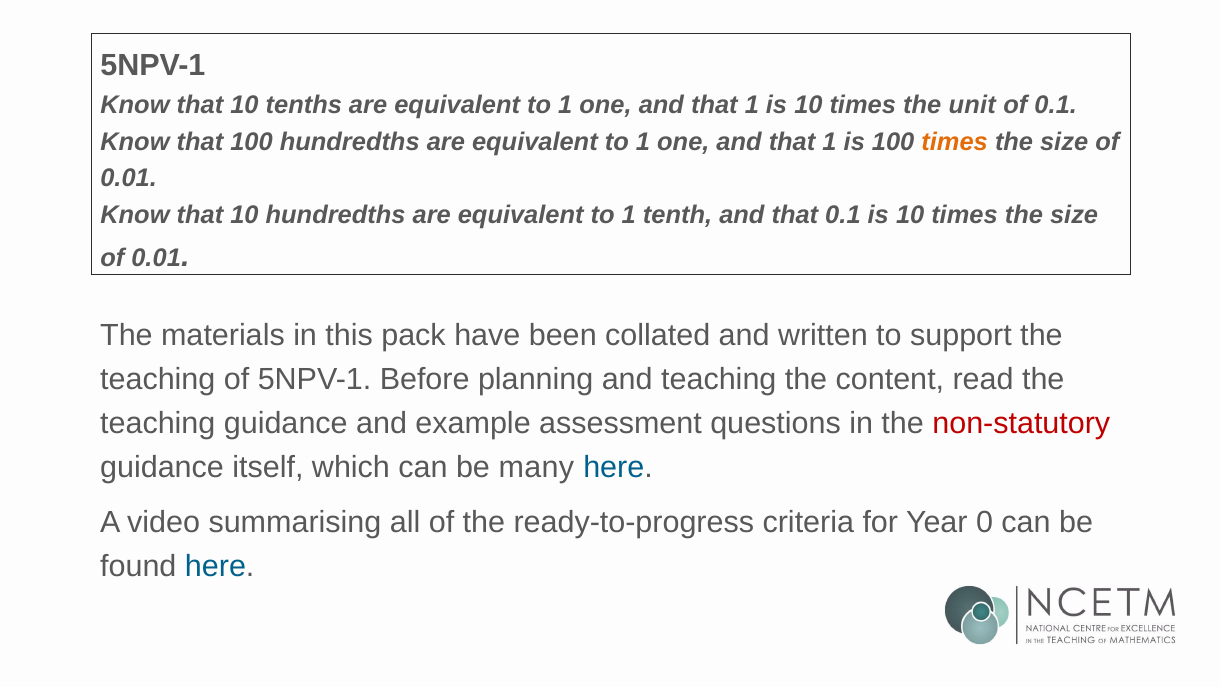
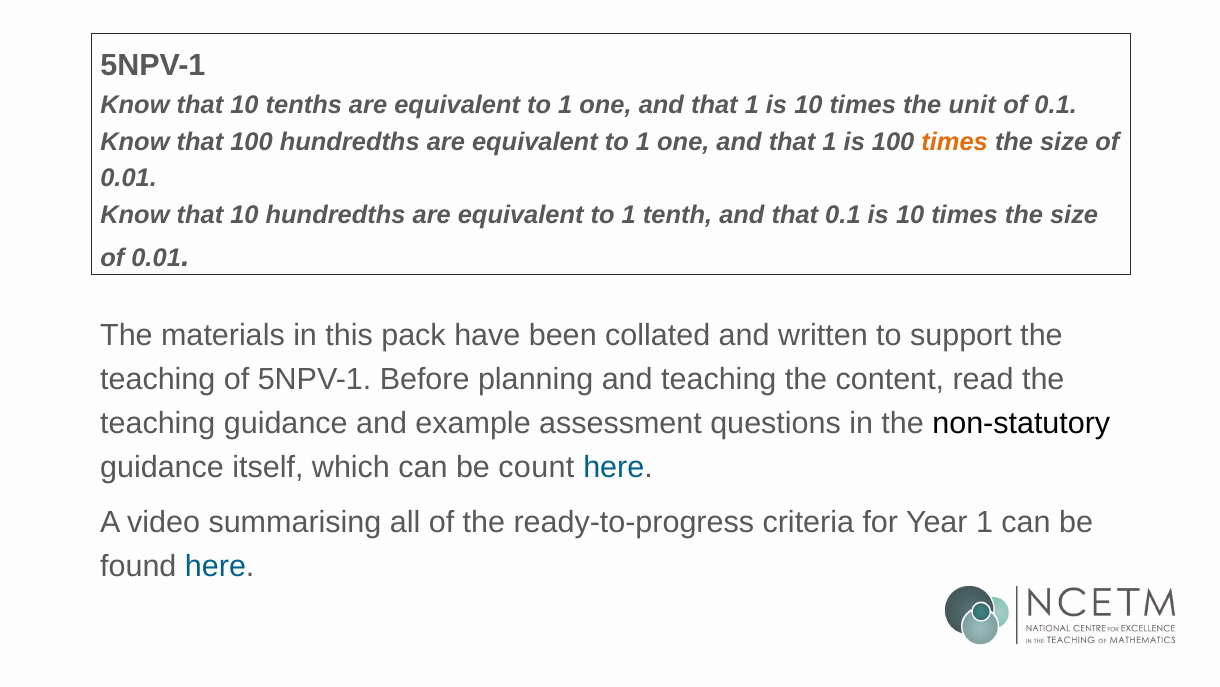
non-statutory colour: red -> black (1021, 423)
many: many -> count (536, 467)
Year 0: 0 -> 1 (985, 522)
